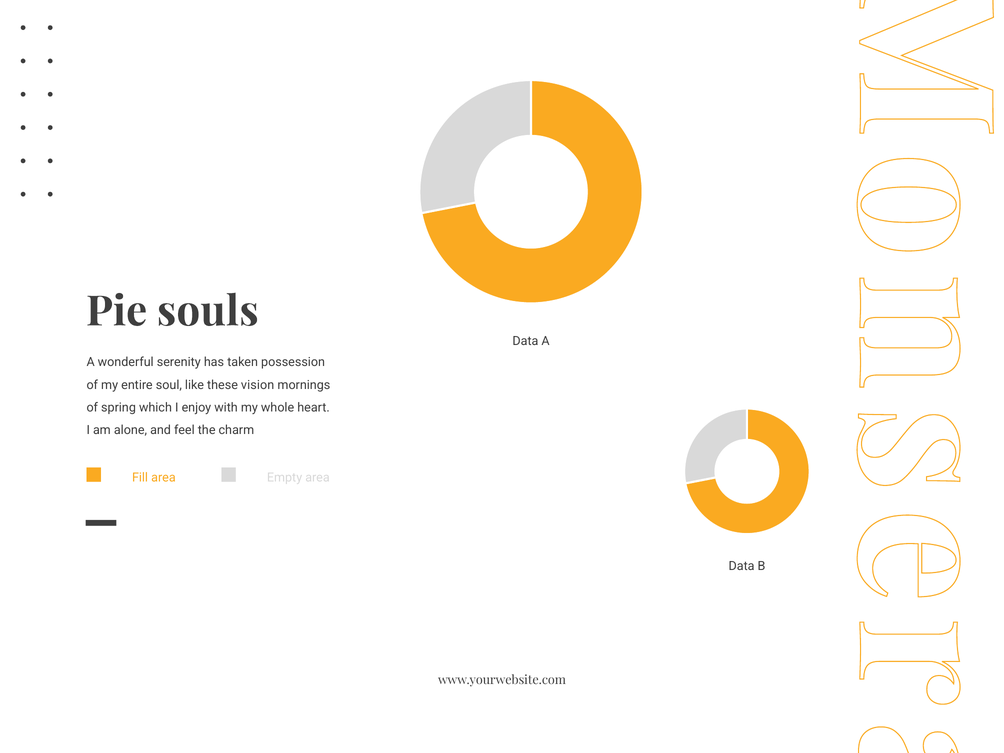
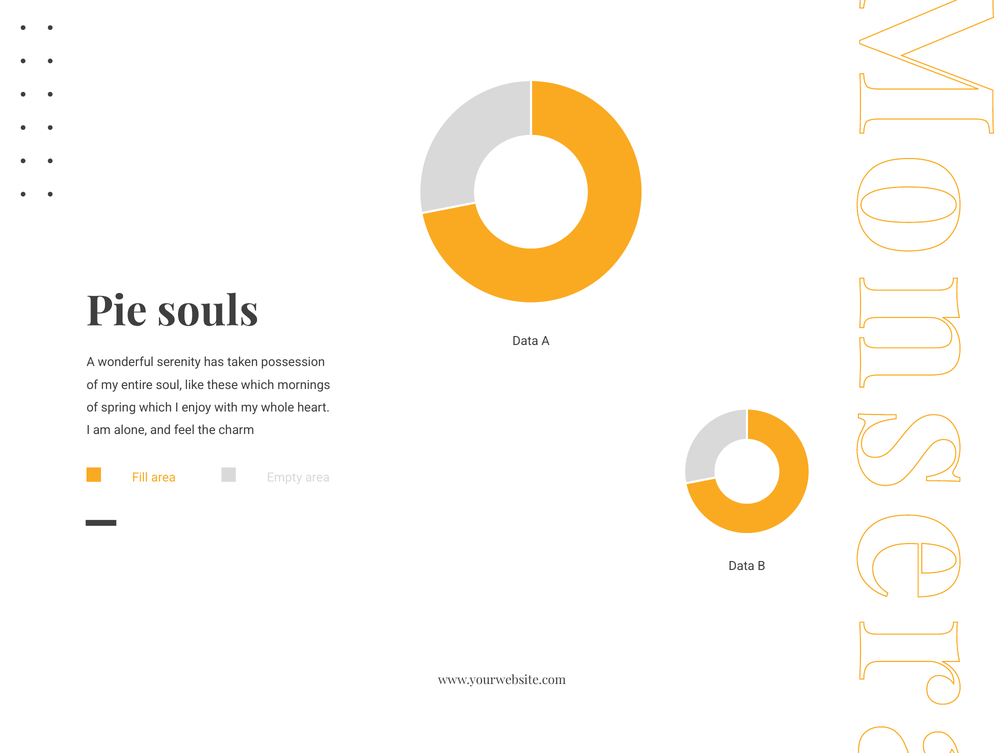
these vision: vision -> which (258, 385)
